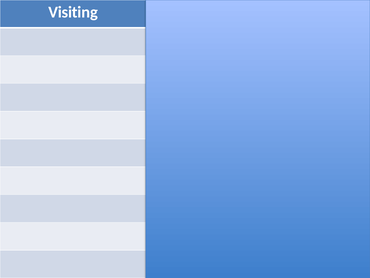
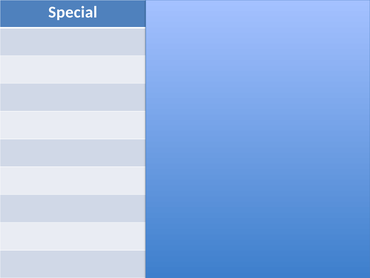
Visiting: Visiting -> Special (73, 12)
